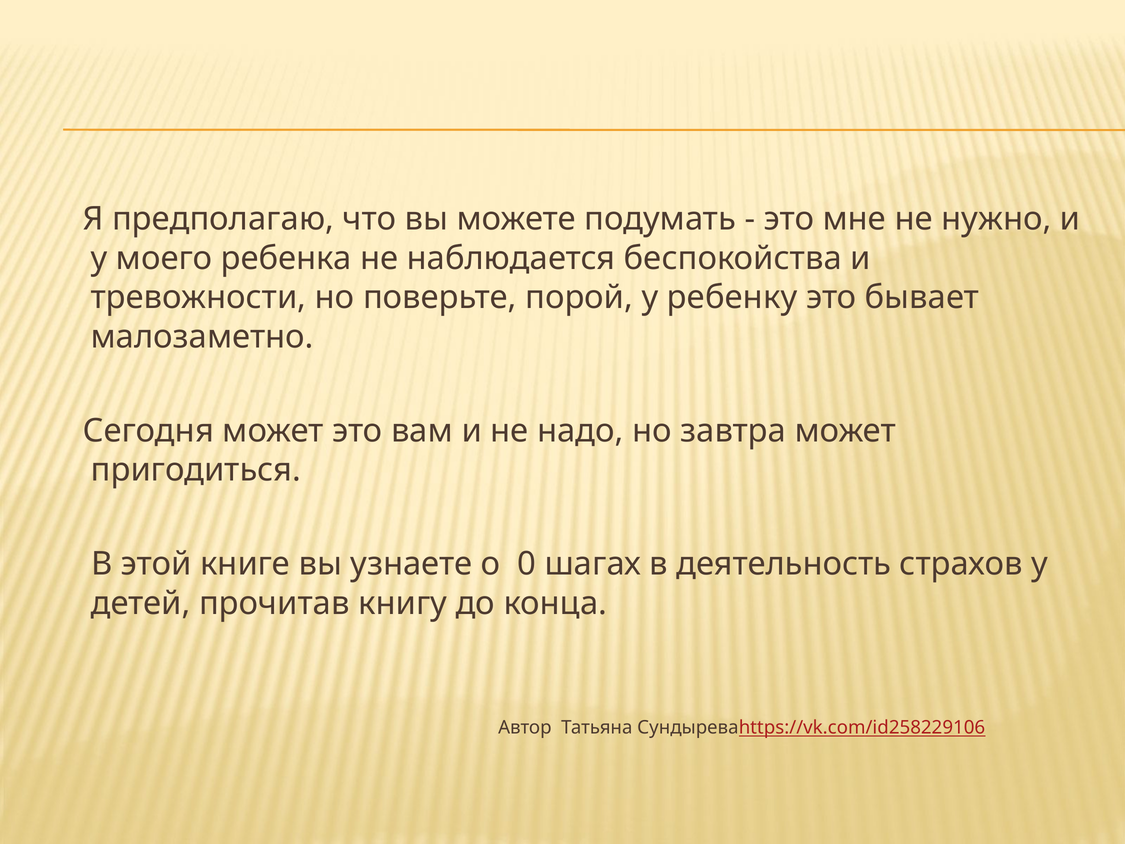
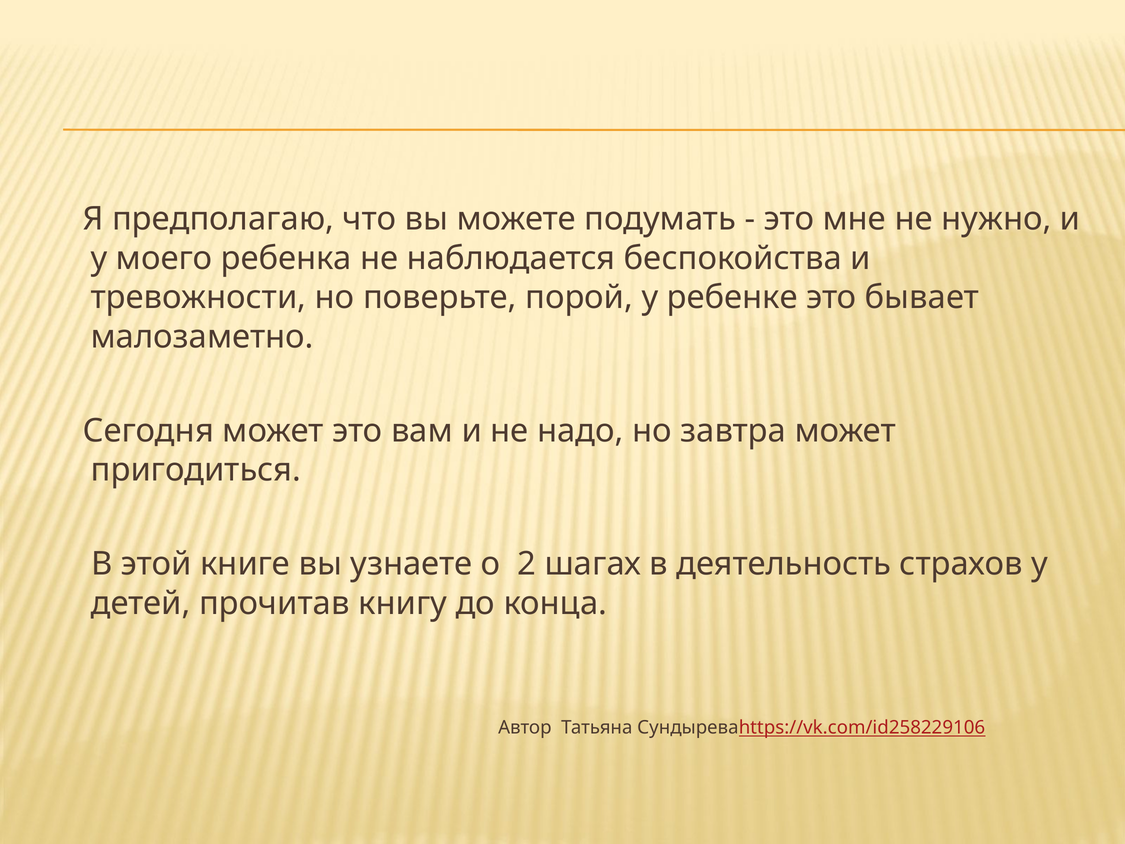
ребенку: ребенку -> ребенке (732, 297)
0: 0 -> 2 (527, 564)
